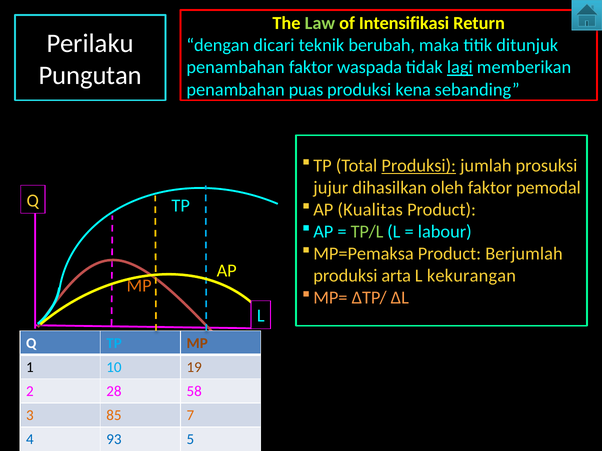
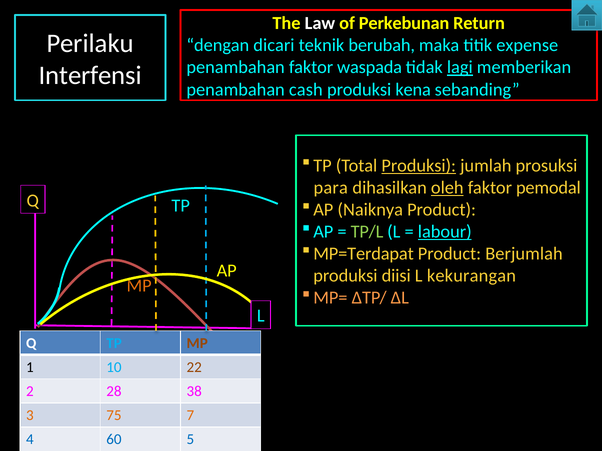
Law colour: light green -> white (320, 23)
Intensifikasi: Intensifikasi -> Perkebunan (404, 23)
ditunjuk: ditunjuk -> expense (527, 45)
Pungutan: Pungutan -> Interfensi (90, 76)
puas: puas -> cash (306, 90)
jujur: jujur -> para (331, 188)
oleh underline: none -> present (447, 188)
Kualitas: Kualitas -> Naiknya (370, 210)
labour underline: none -> present (445, 232)
MP=Pemaksa: MP=Pemaksa -> MP=Terdapat (364, 254)
arta: arta -> diisi (396, 276)
19: 19 -> 22 (194, 368)
58: 58 -> 38 (194, 392)
85: 85 -> 75 (114, 416)
93: 93 -> 60 (114, 440)
